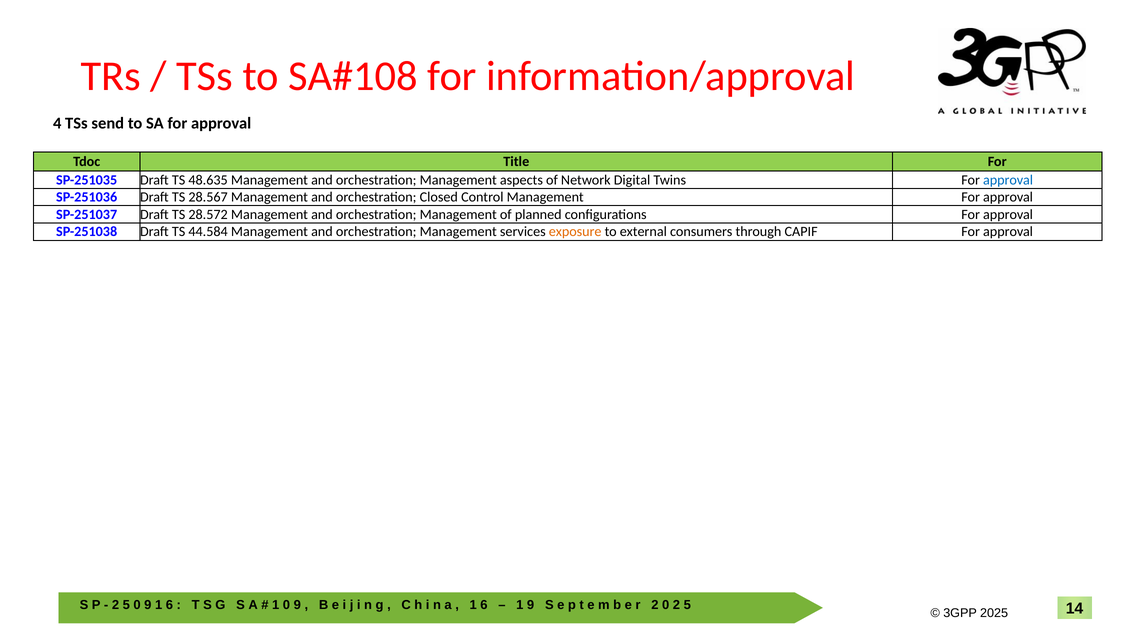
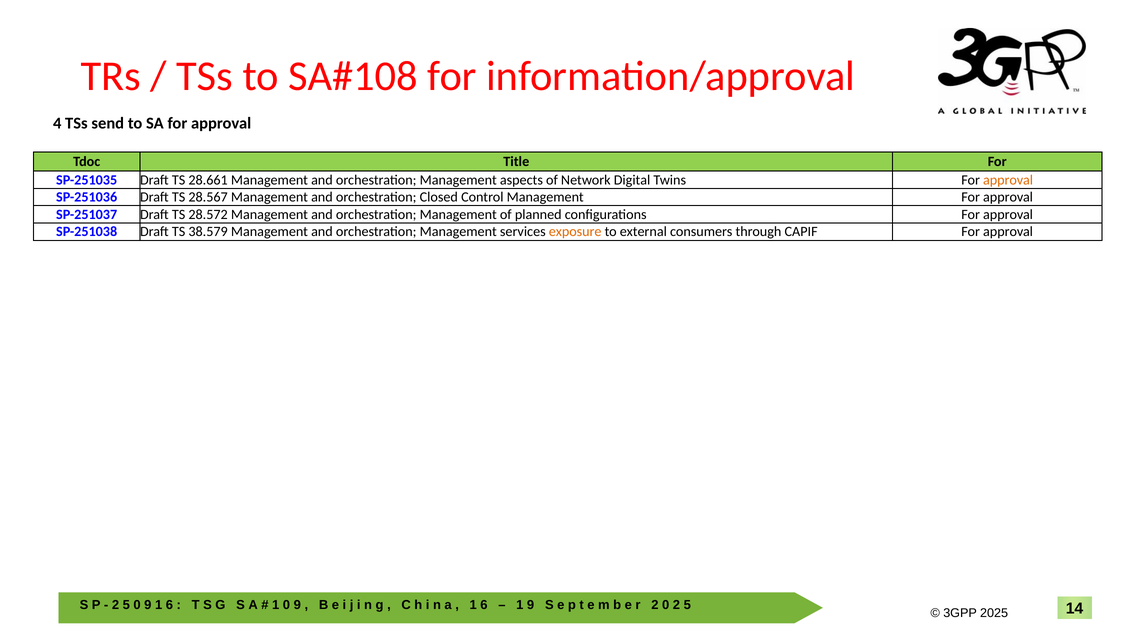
48.635: 48.635 -> 28.661 (208, 180)
approval colour: blue -> orange (1008, 180)
44.584: 44.584 -> 38.579 (208, 232)
